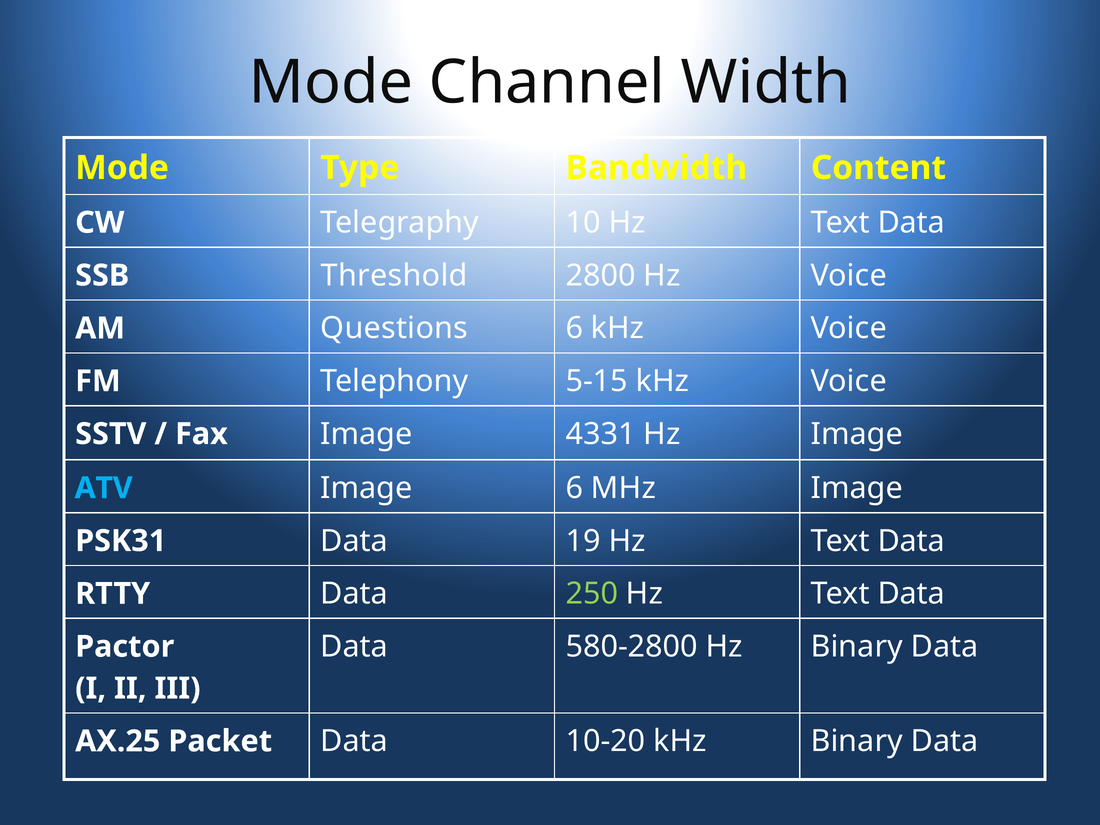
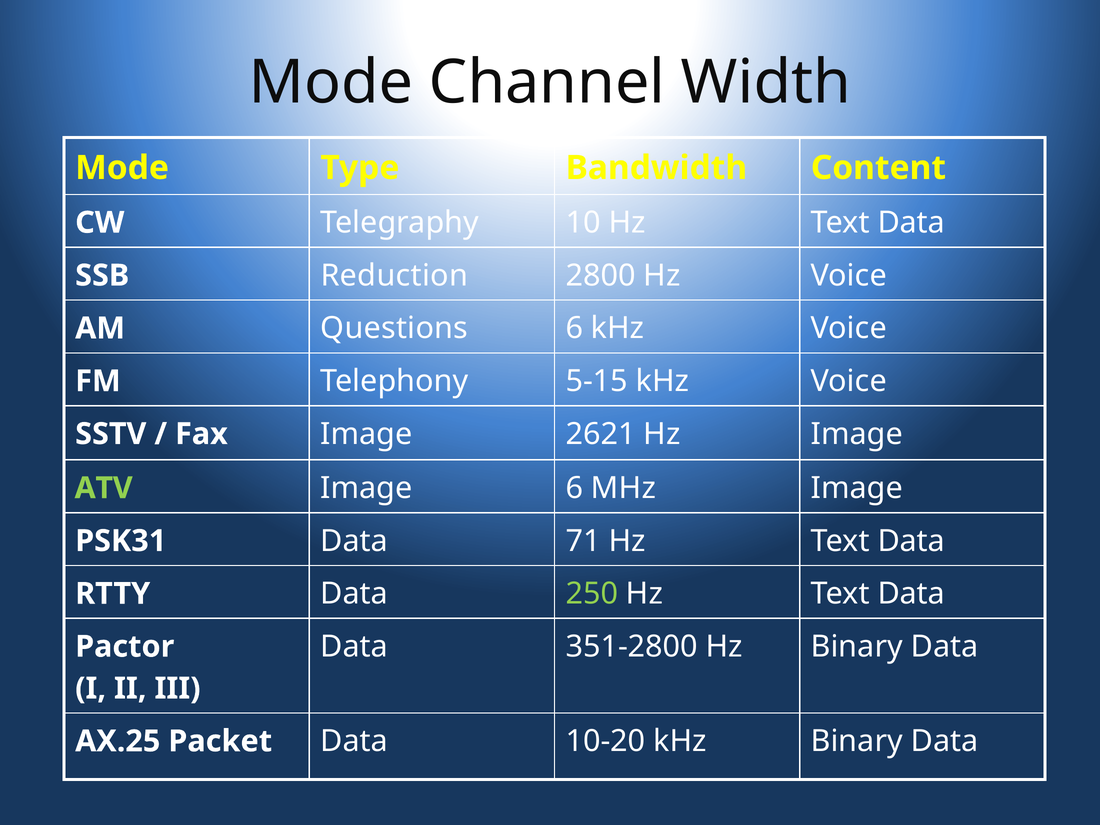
Threshold: Threshold -> Reduction (394, 275)
4331: 4331 -> 2621 (601, 434)
ATV colour: light blue -> light green (104, 488)
19: 19 -> 71 (583, 541)
580-2800: 580-2800 -> 351-2800 (632, 647)
